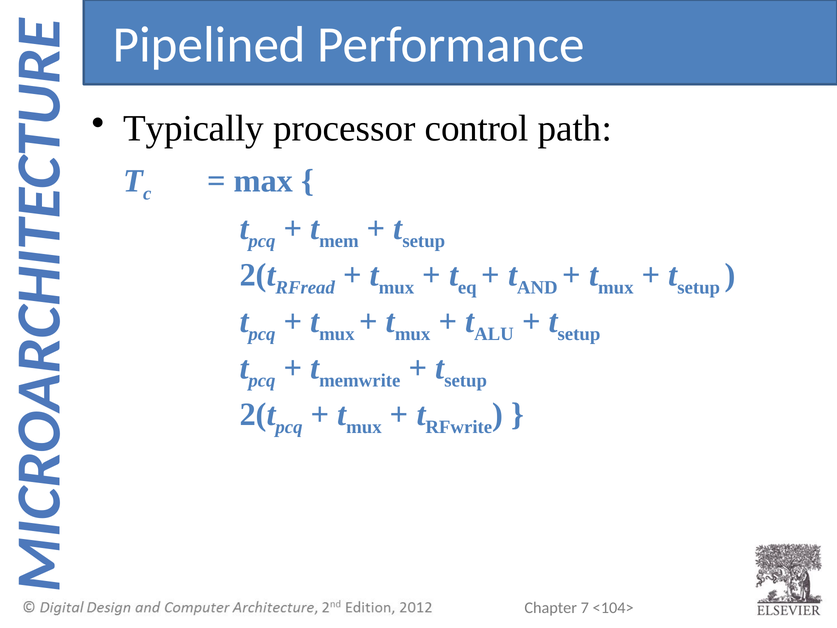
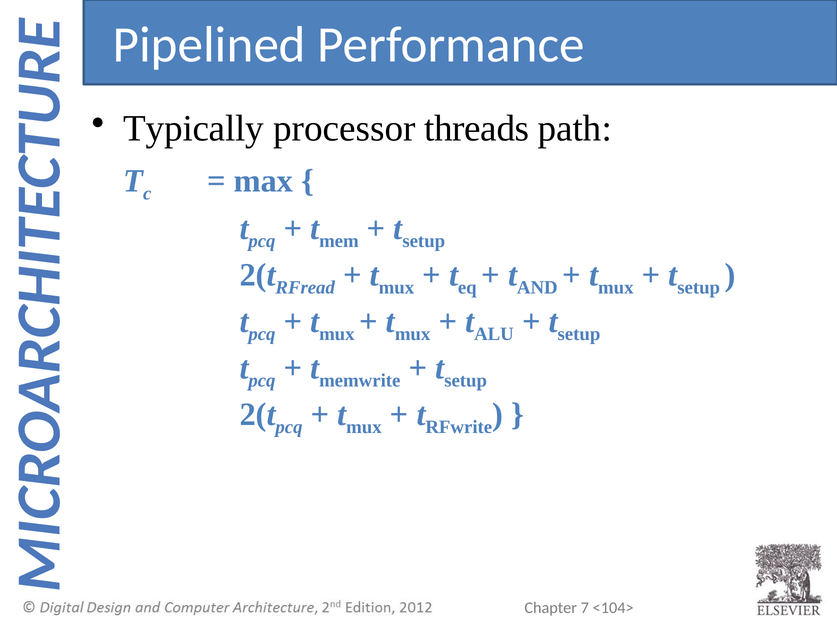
control: control -> threads (477, 129)
